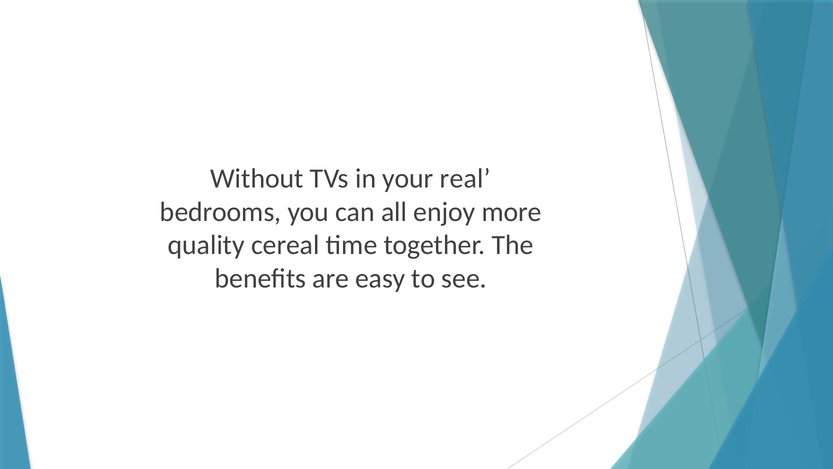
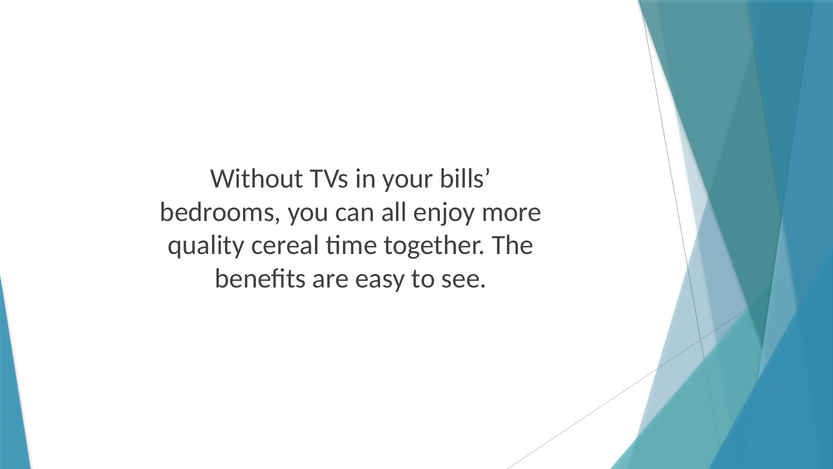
real: real -> bills (465, 178)
